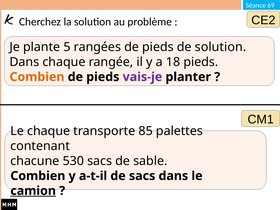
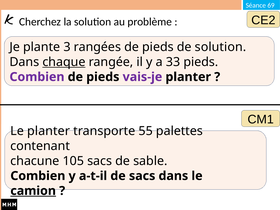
5: 5 -> 3 (67, 47)
chaque underline: none -> present (64, 62)
18: 18 -> 33 (173, 62)
Combien colour: orange -> purple (37, 77)
Le chaque: chaque -> planter (49, 131)
85: 85 -> 55 (146, 131)
530: 530 -> 105 (73, 161)
